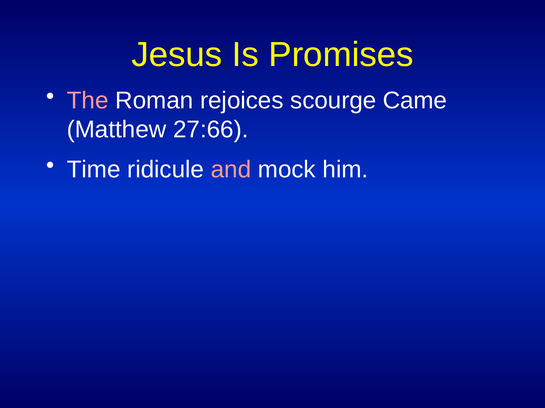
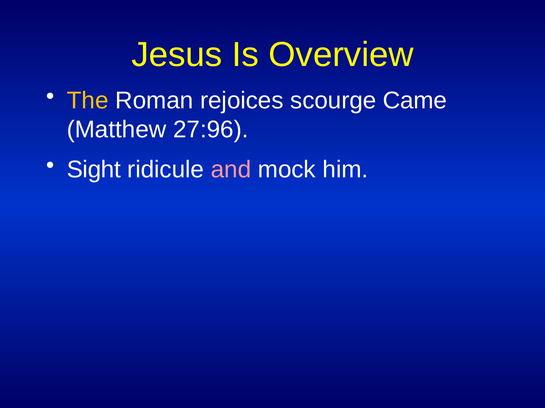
Promises: Promises -> Overview (341, 55)
The colour: pink -> yellow (88, 101)
27:66: 27:66 -> 27:96 (211, 130)
Time: Time -> Sight (94, 170)
